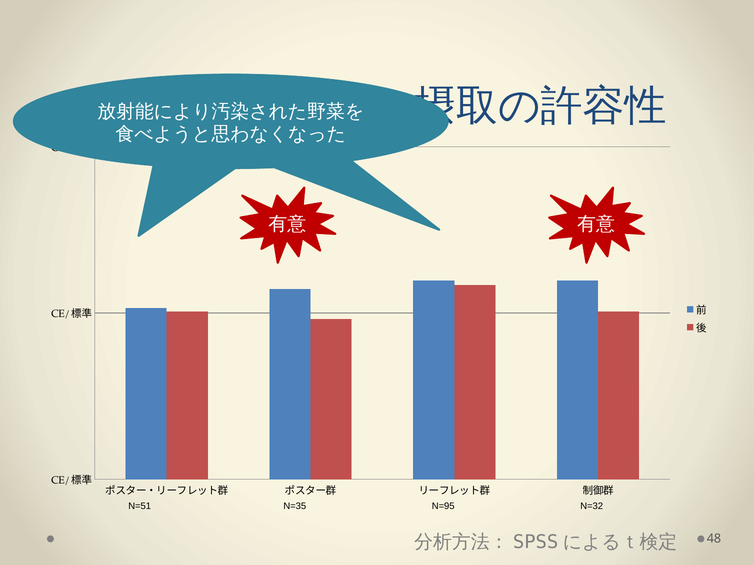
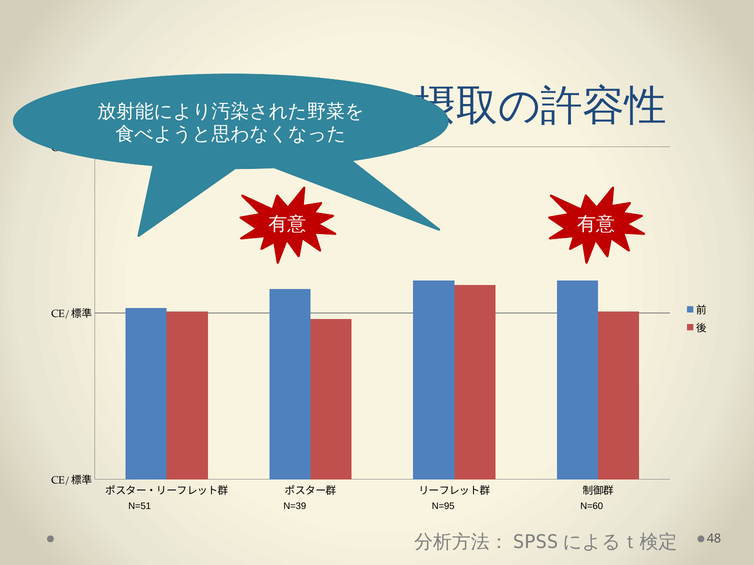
N=35: N=35 -> N=39 (295, 507)
N=32: N=32 -> N=60 (592, 507)
